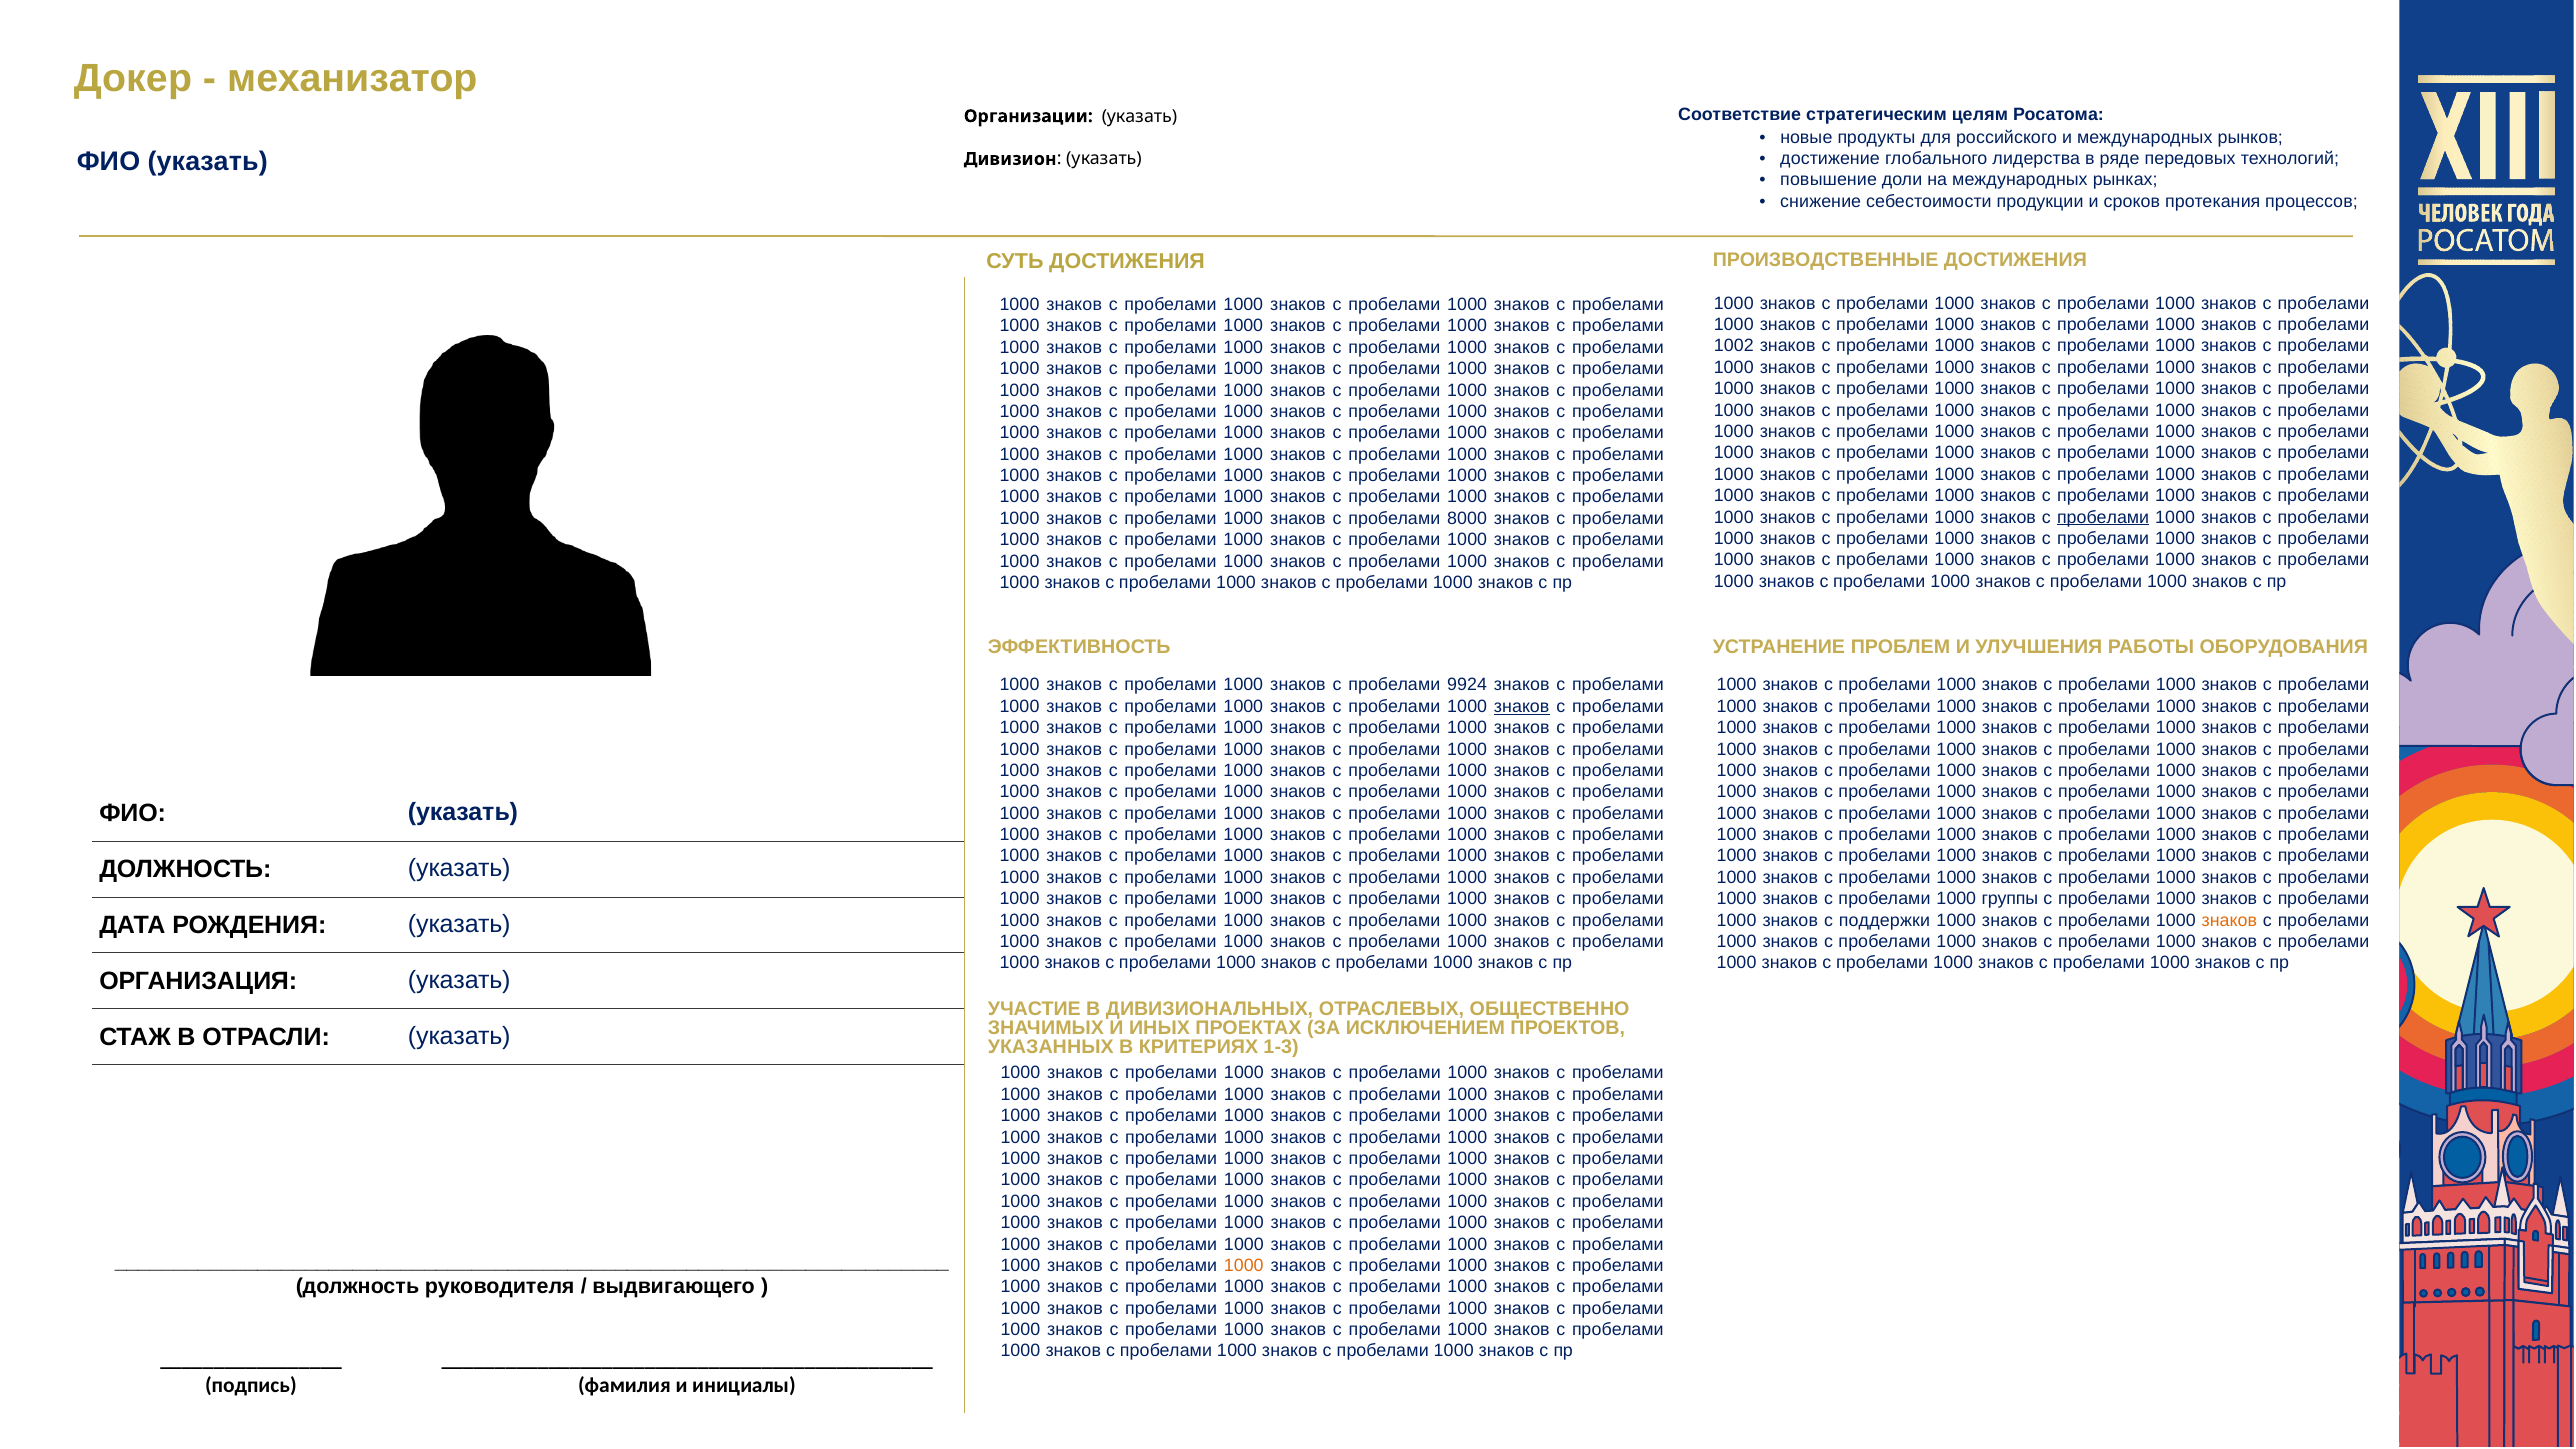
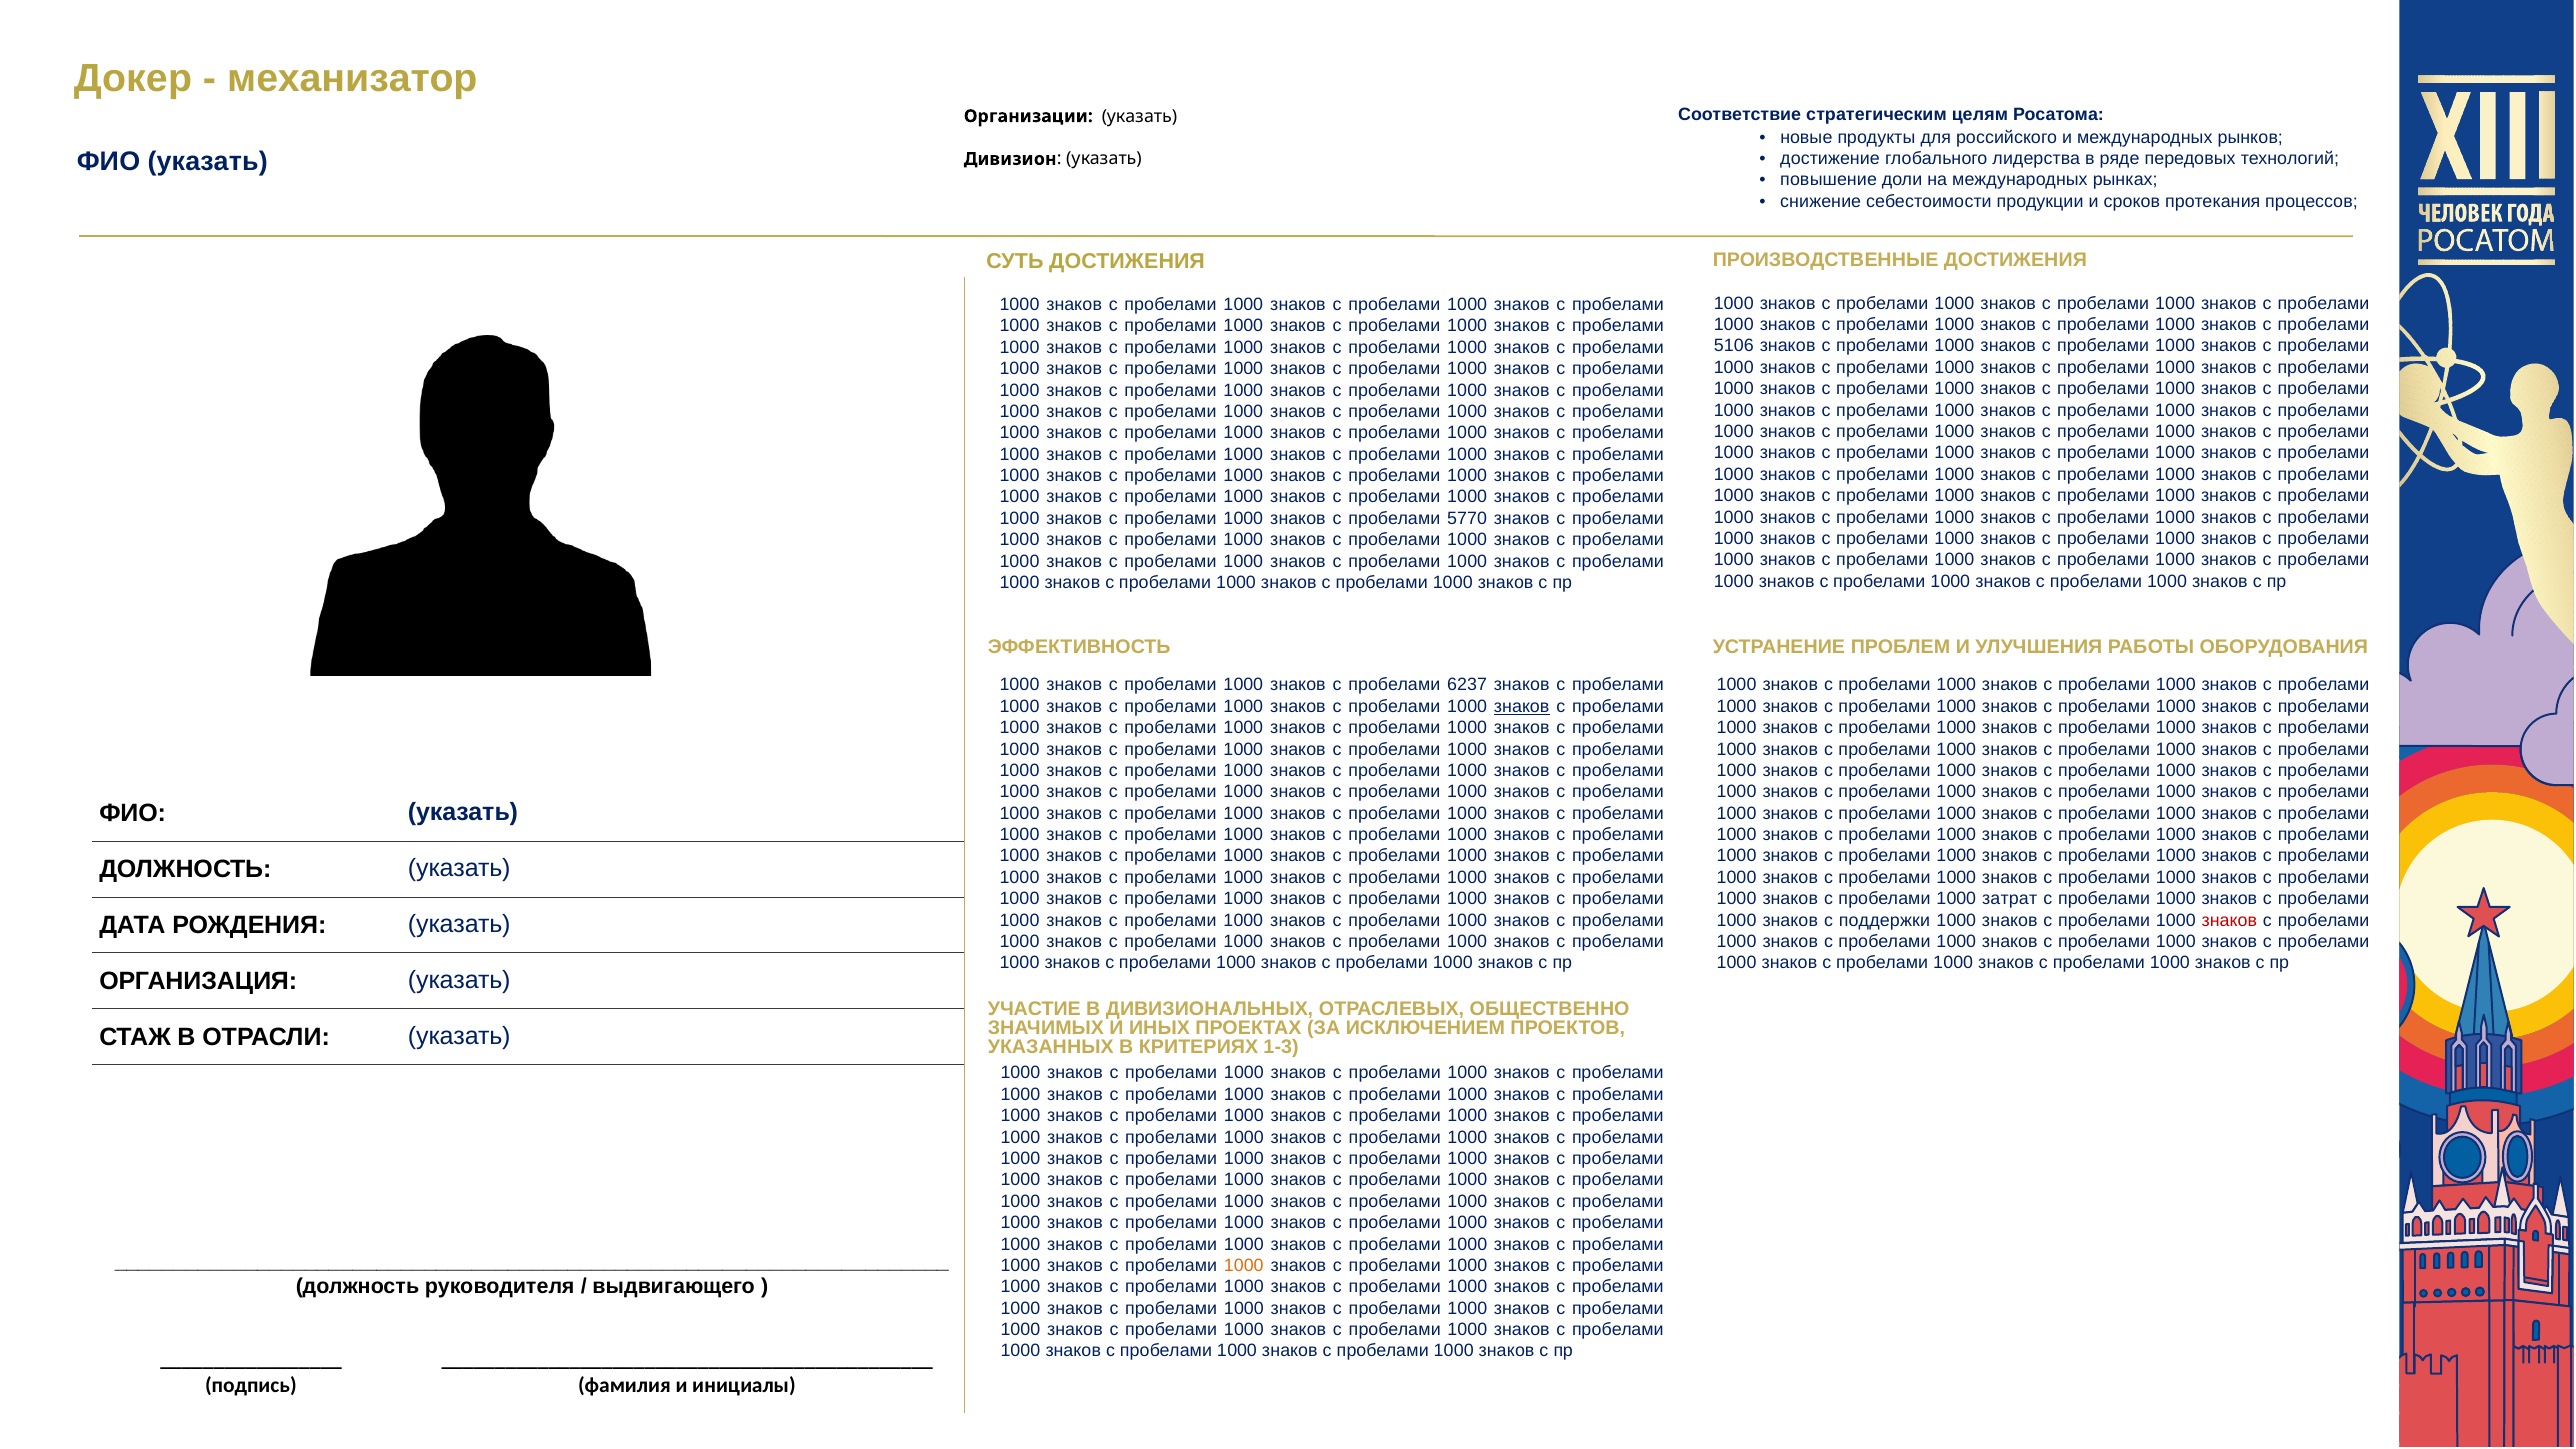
1002: 1002 -> 5106 (1734, 346)
пробелами underline: present -> none (2103, 517)
8000: 8000 -> 5770 (1467, 518)
9924: 9924 -> 6237 (1467, 685)
группы: группы -> затрат (2010, 899)
знаков colour: orange -> red (2229, 920)
